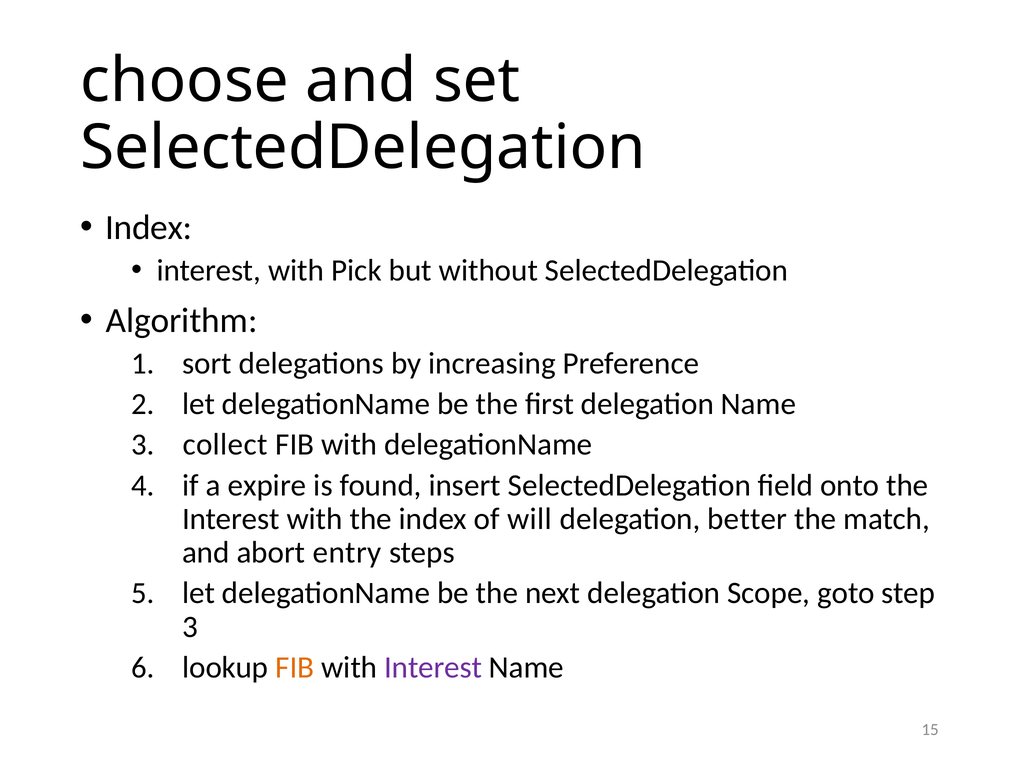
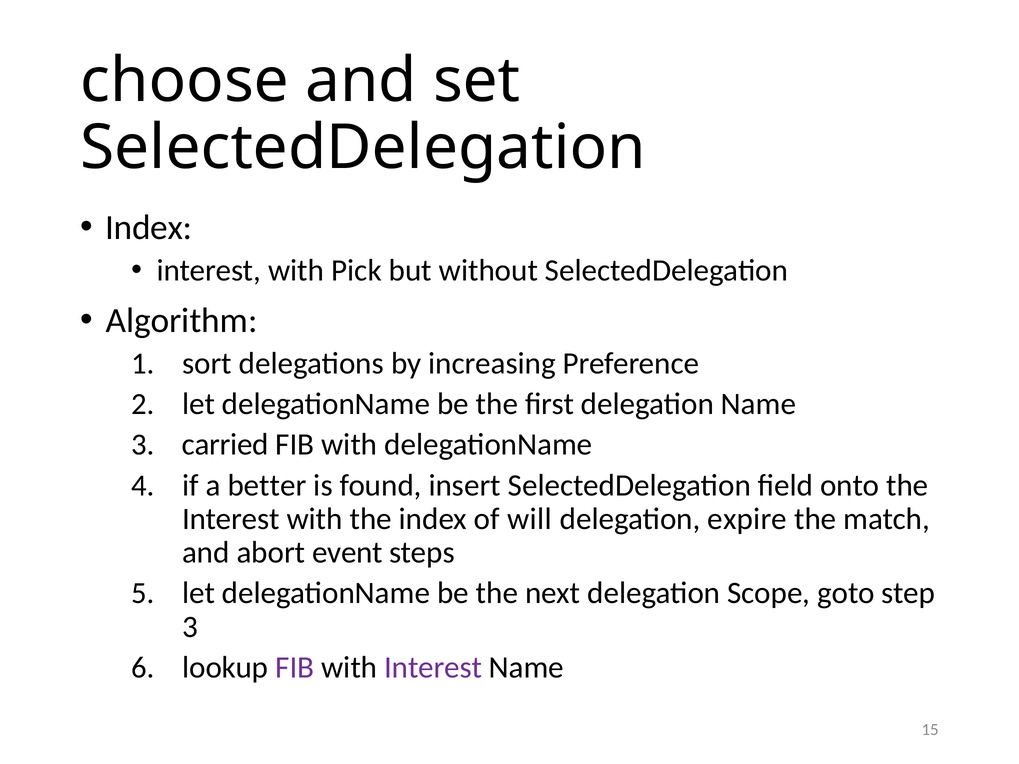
collect: collect -> carried (225, 445)
expire: expire -> better (267, 485)
better: better -> expire (747, 519)
entry: entry -> event (347, 553)
FIB colour: orange -> purple (295, 668)
